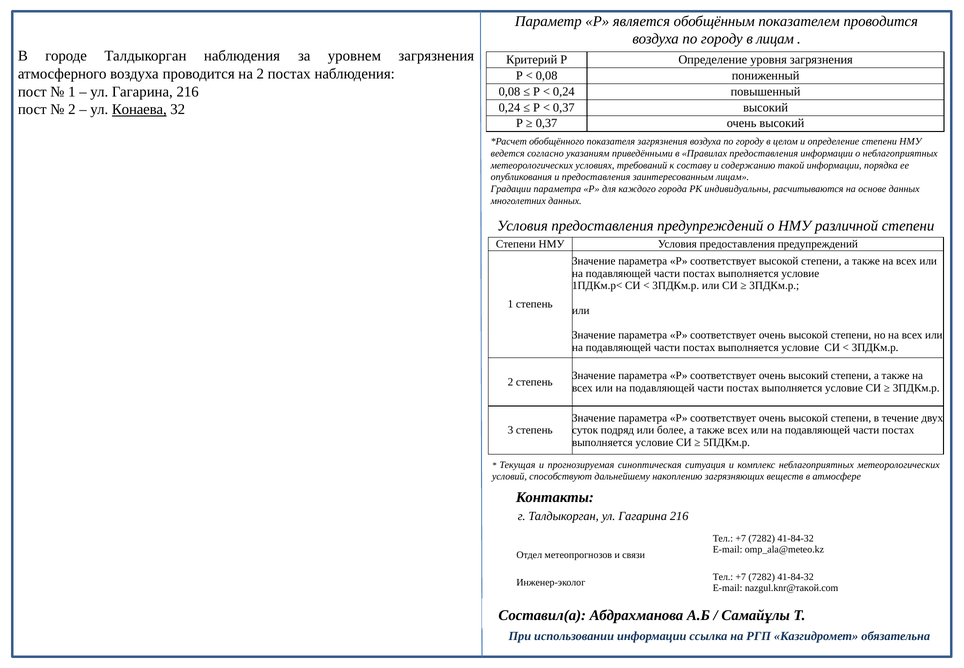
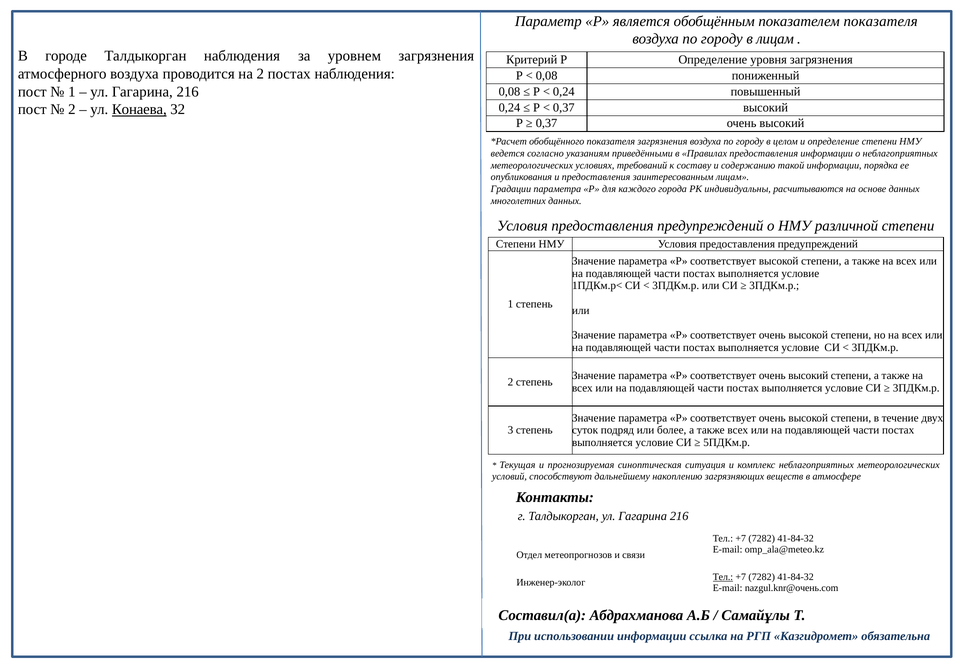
показателем проводится: проводится -> показателя (881, 21)
Тел underline: none -> present (723, 577)
nazgul.knr@такой.com: nazgul.knr@такой.com -> nazgul.knr@очень.com (792, 587)
